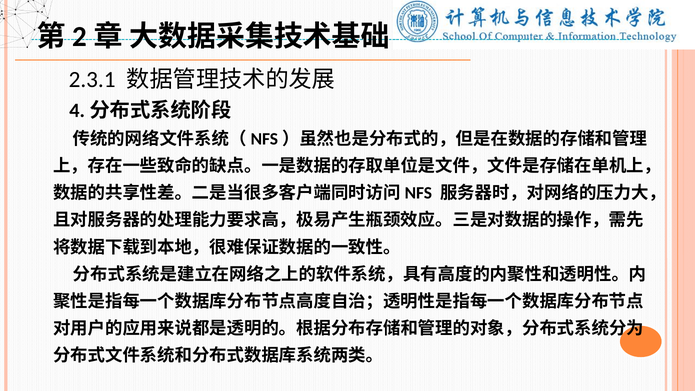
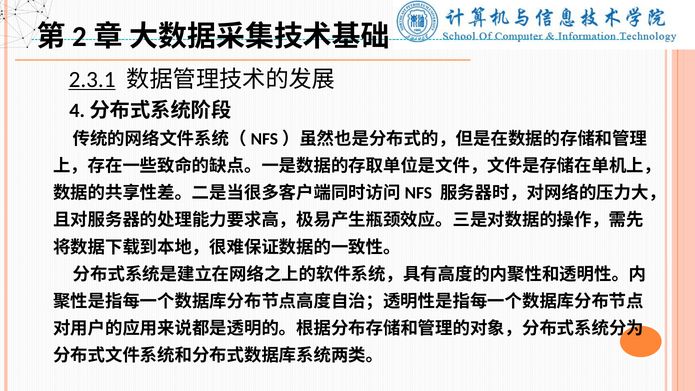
2.3.1 underline: none -> present (92, 80)
